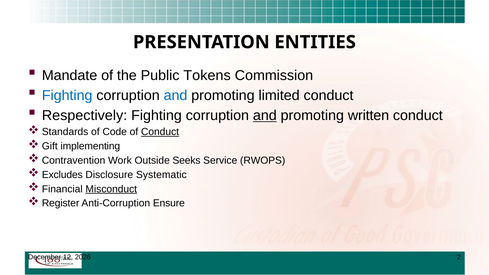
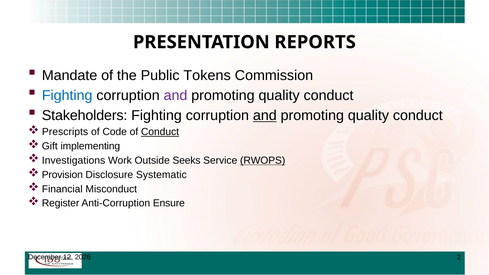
ENTITIES: ENTITIES -> REPORTS (315, 42)
and colour: blue -> purple (176, 96)
limited: limited -> quality (279, 96)
Respectively: Respectively -> Stakeholders (85, 116)
written: written -> quality (368, 116)
Standards: Standards -> Prescripts (65, 132)
Contravention: Contravention -> Investigations (74, 161)
RWOPS underline: none -> present (263, 161)
Excludes: Excludes -> Provision (62, 175)
Misconduct underline: present -> none (111, 189)
